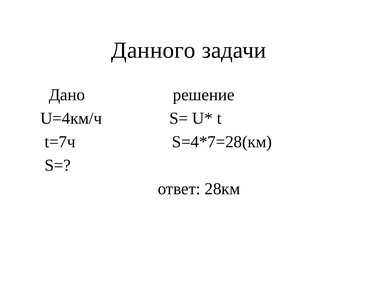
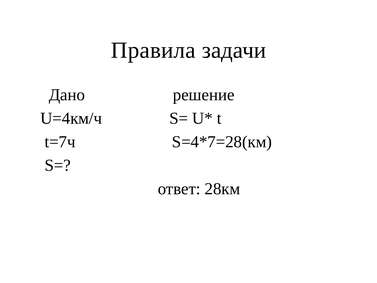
Данного: Данного -> Правила (153, 50)
